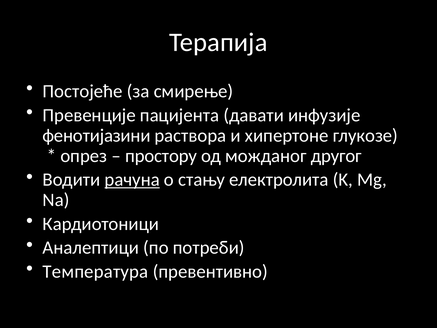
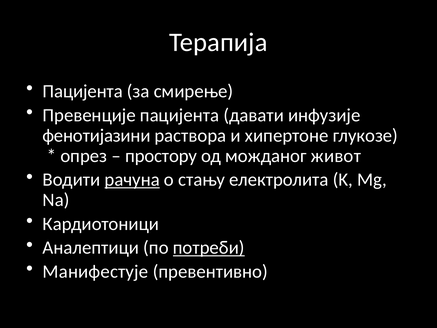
Постојеће: Постојеће -> Пацијента (83, 91)
другог: другог -> живот (336, 156)
потреби underline: none -> present (209, 248)
Температура: Температура -> Манифестује (95, 271)
